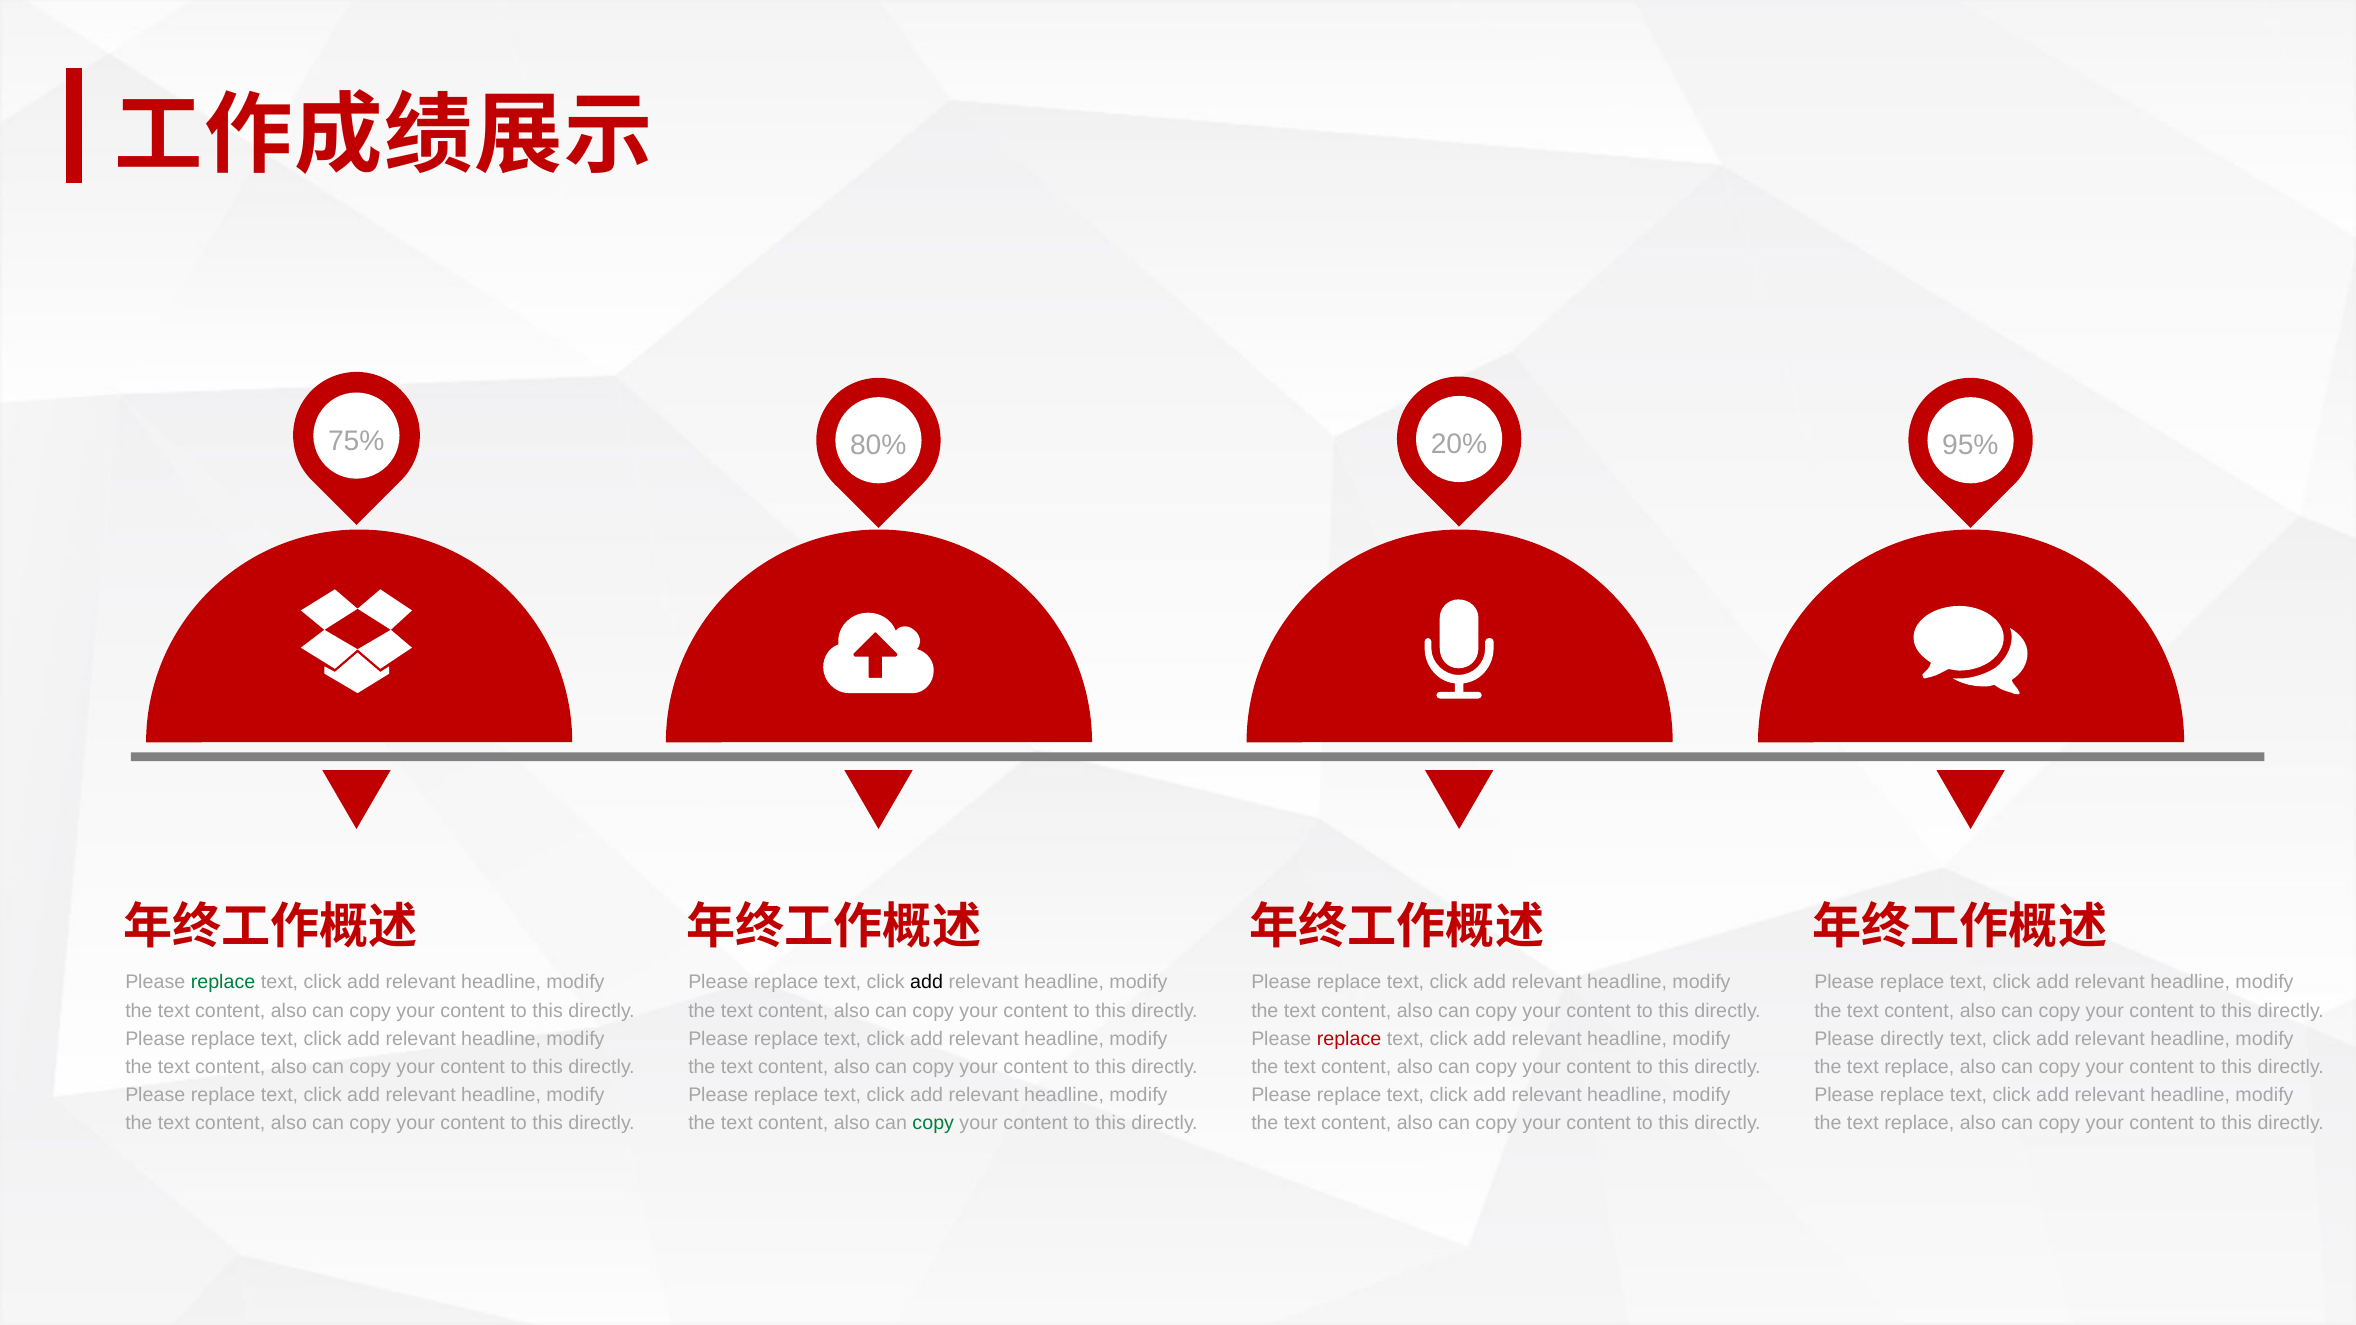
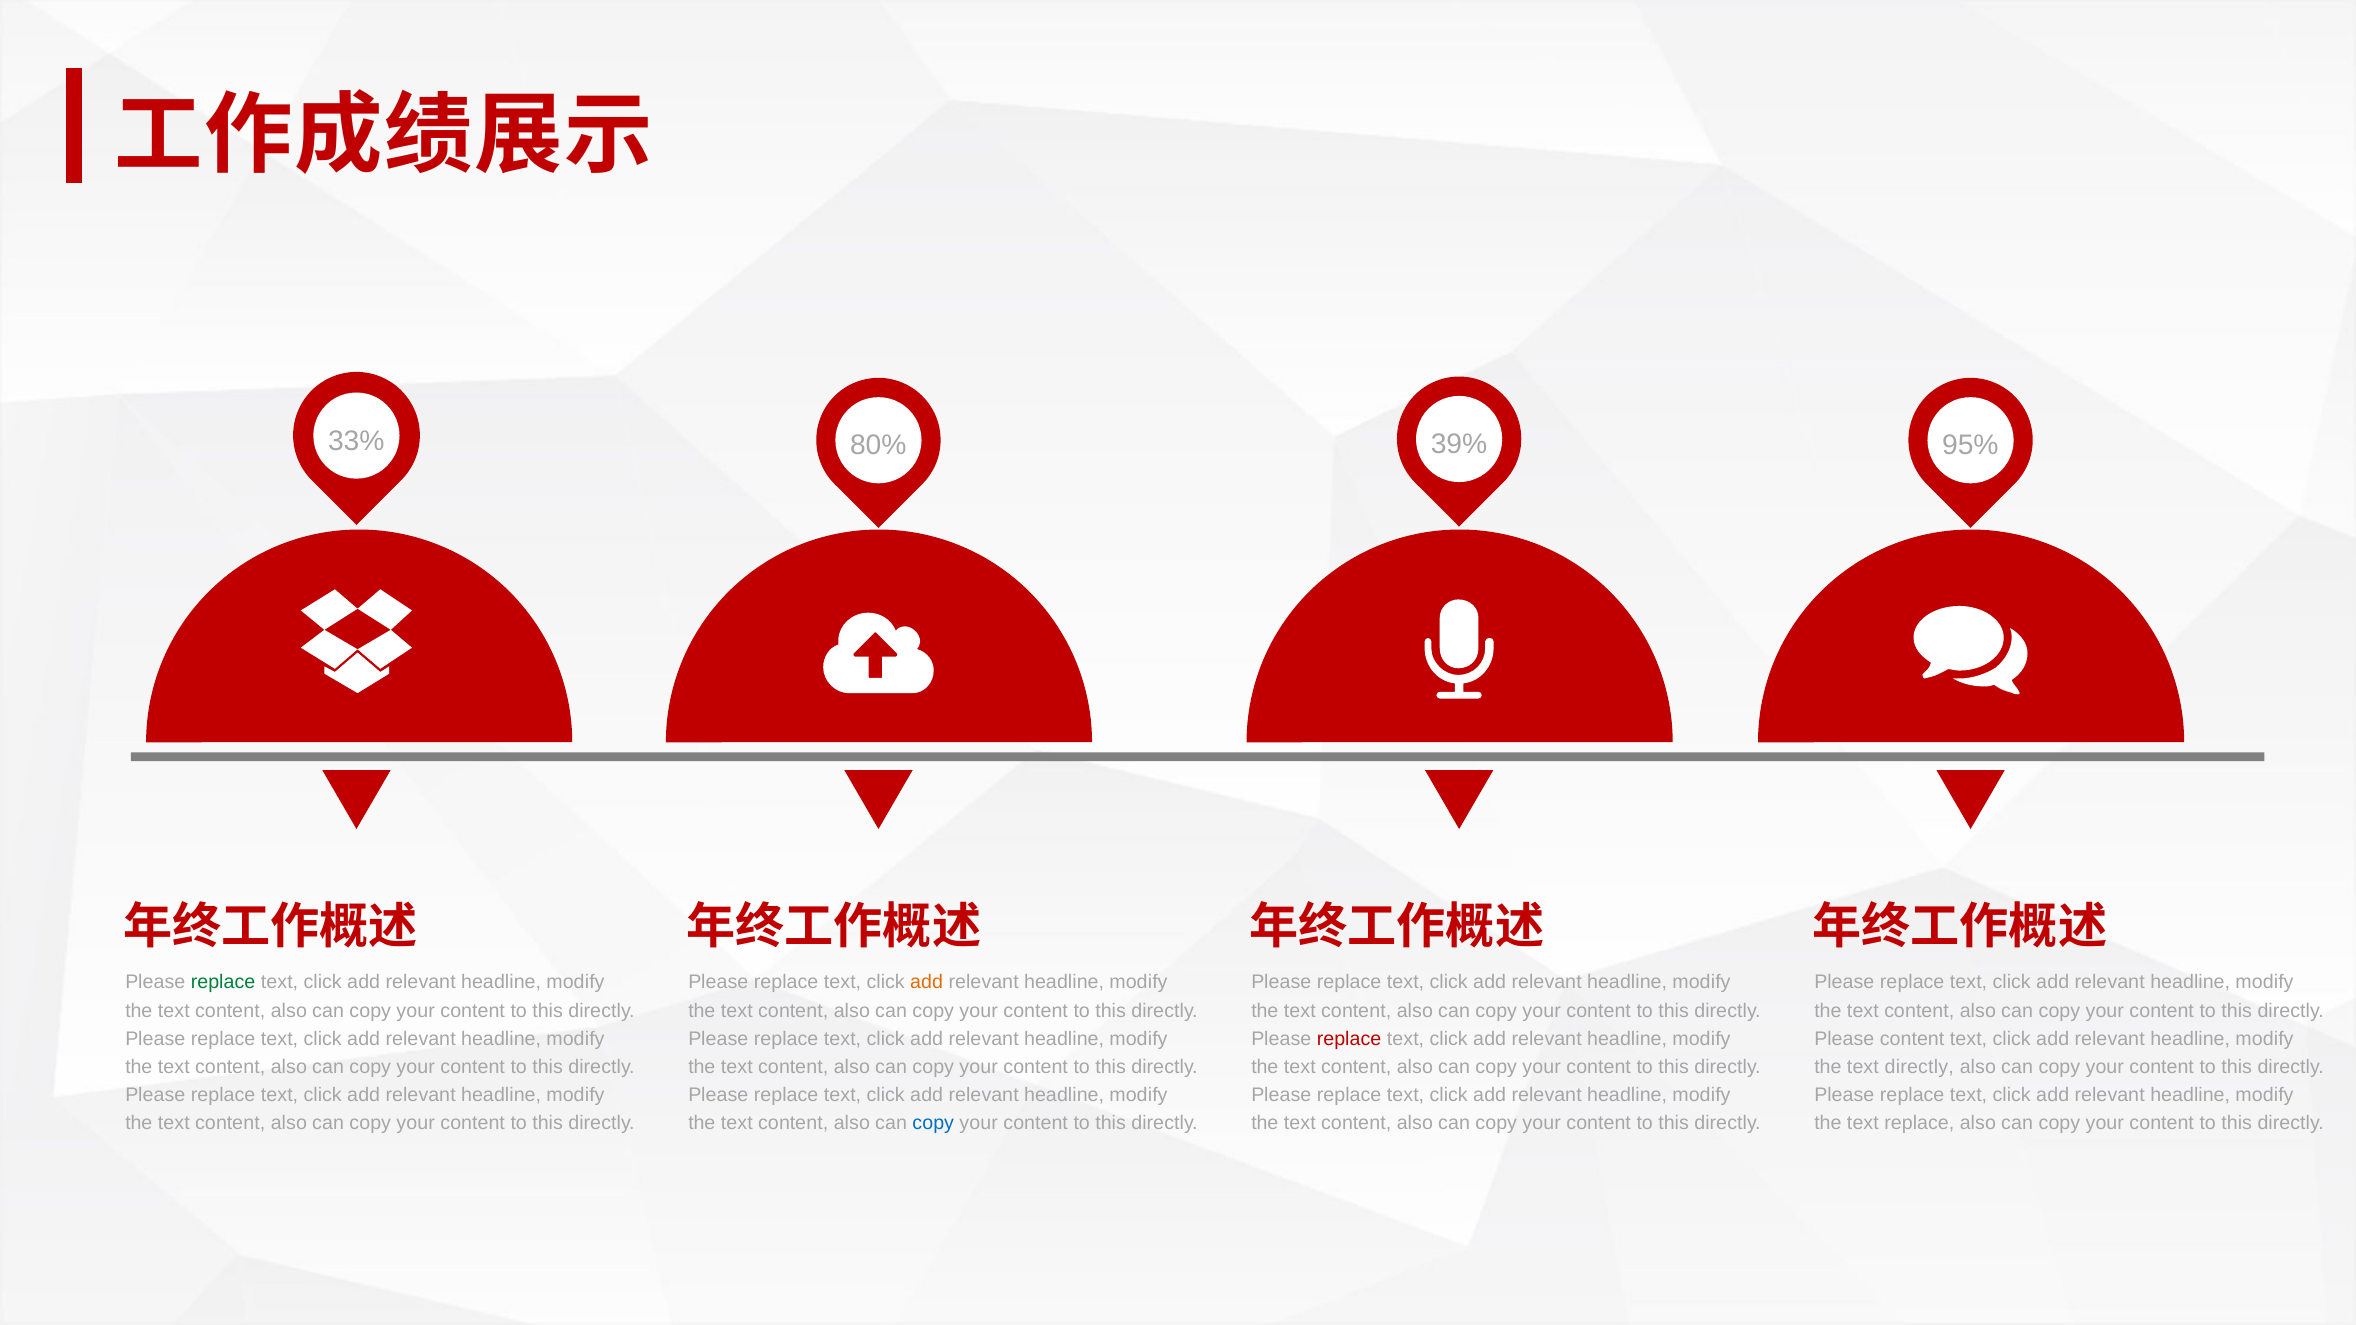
75%: 75% -> 33% (356, 441)
20%: 20% -> 39% (1459, 444)
add colour: black -> orange (927, 983)
Please directly: directly -> content (1912, 1039)
replace: replace -> directly (1919, 1067)
copy colour: green -> blue (933, 1124)
